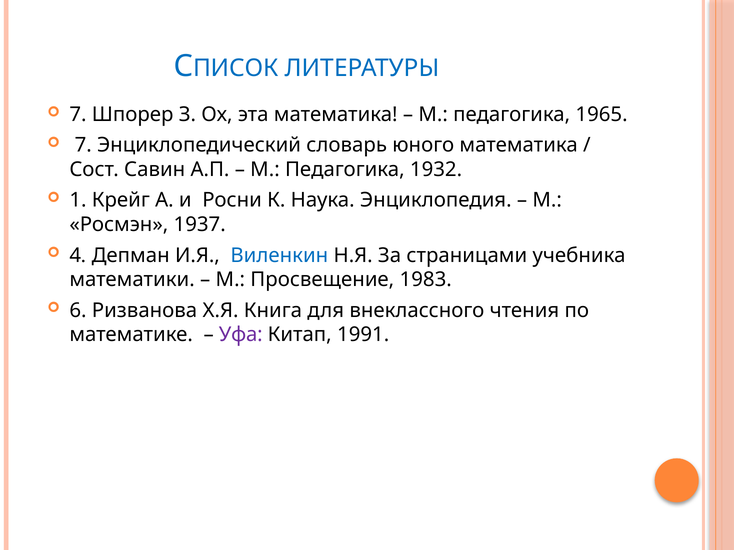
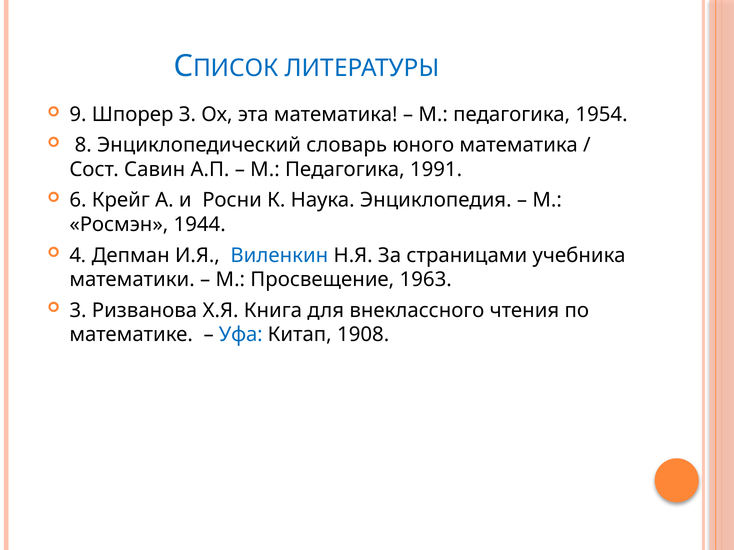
7: 7 -> 9 (78, 115)
1965: 1965 -> 1954 (602, 115)
7: 7 -> 8 (83, 145)
1932: 1932 -> 1991 (436, 170)
1: 1 -> 6 (78, 200)
1937: 1937 -> 1944 (200, 225)
1983: 1983 -> 1963 (426, 280)
6: 6 -> 3 (78, 311)
Уфа colour: purple -> blue (241, 335)
1991: 1991 -> 1908 (363, 335)
